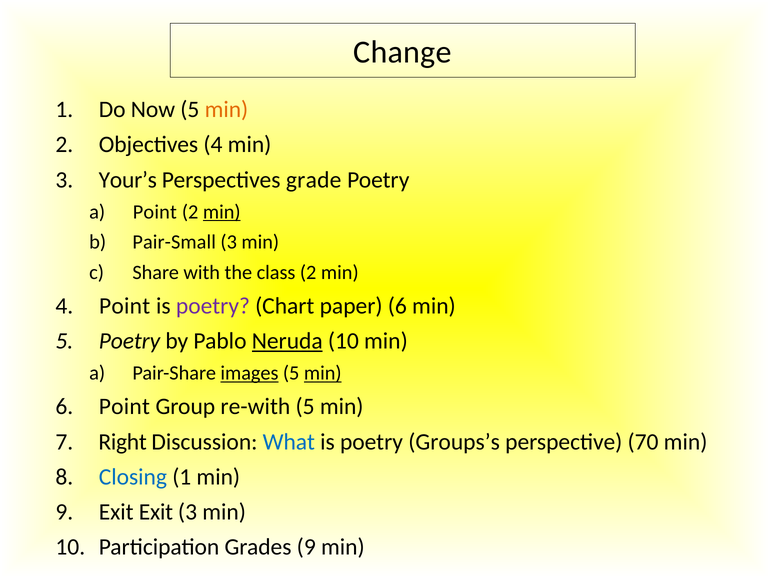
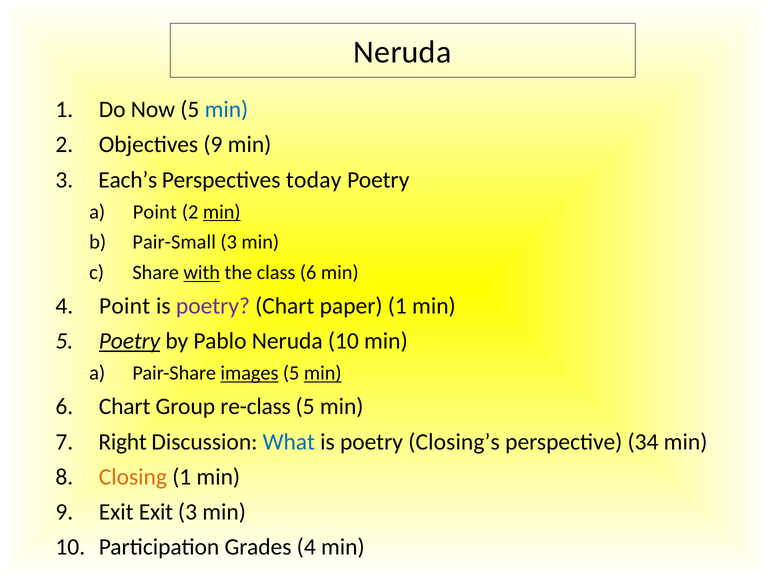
Change: Change -> Neruda (402, 52)
min colour: orange -> blue (226, 109)
Objectives 4: 4 -> 9 (213, 145)
Your’s: Your’s -> Each’s (128, 180)
grade: grade -> today (314, 180)
with underline: none -> present (202, 272)
class 2: 2 -> 6 (308, 272)
paper 6: 6 -> 1 (397, 306)
Poetry underline: none -> present (129, 341)
Neruda underline: present -> none (287, 341)
Point: Point -> Chart (125, 406)
re-with: re-with -> re-class (256, 406)
Groups’s: Groups’s -> Closing’s (454, 441)
70: 70 -> 34 (643, 441)
Closing colour: blue -> orange (133, 476)
Grades 9: 9 -> 4 (306, 547)
